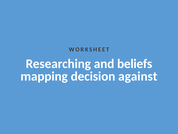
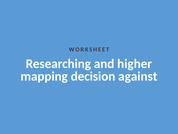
beliefs: beliefs -> higher (135, 64)
